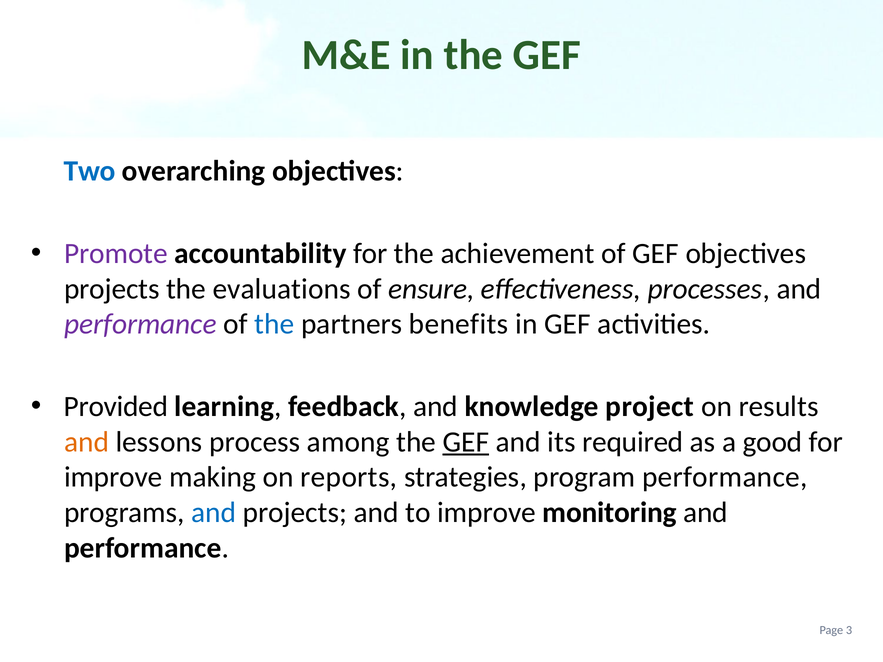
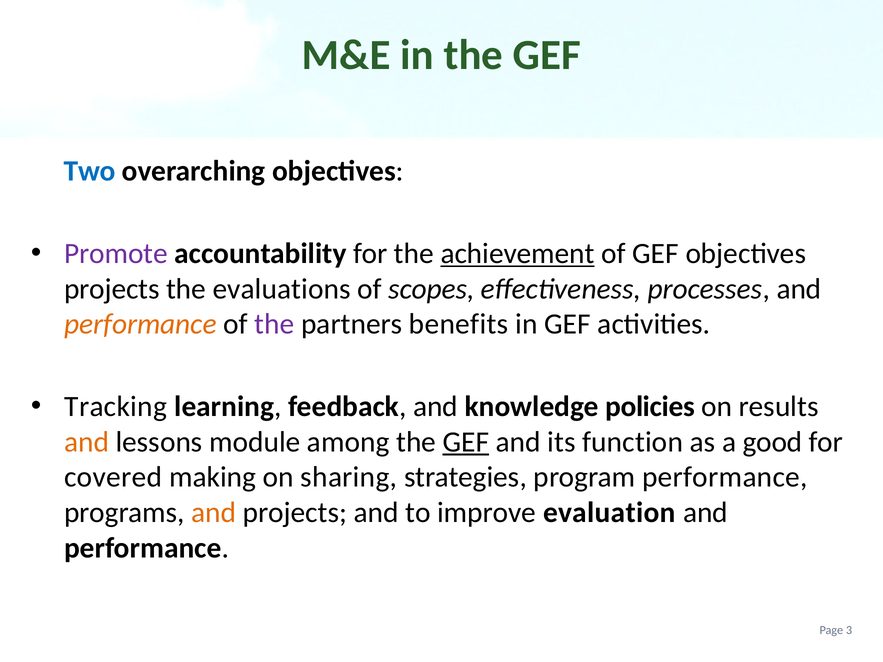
achievement underline: none -> present (518, 254)
ensure: ensure -> scopes (431, 289)
performance colour: purple -> orange (140, 324)
the colour: blue -> purple (274, 324)
Provided: Provided -> Tracking (116, 407)
project: project -> policies (650, 407)
process: process -> module (255, 442)
required: required -> function (633, 442)
improve: improve -> covered (113, 477)
reports: reports -> sharing (349, 477)
and colour: blue -> orange (214, 513)
monitoring: monitoring -> evaluation (609, 513)
